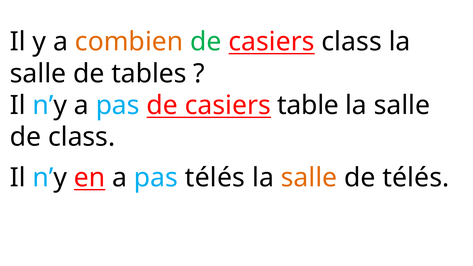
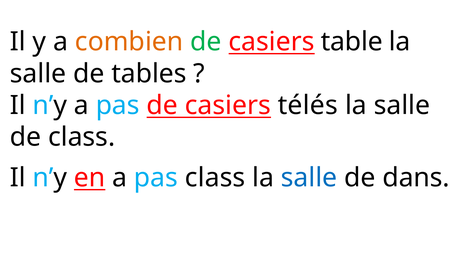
casiers class: class -> table (352, 42)
table: table -> télés (308, 105)
pas télés: télés -> class (215, 178)
salle colour: orange -> blue (309, 178)
de télés: télés -> dans (416, 178)
